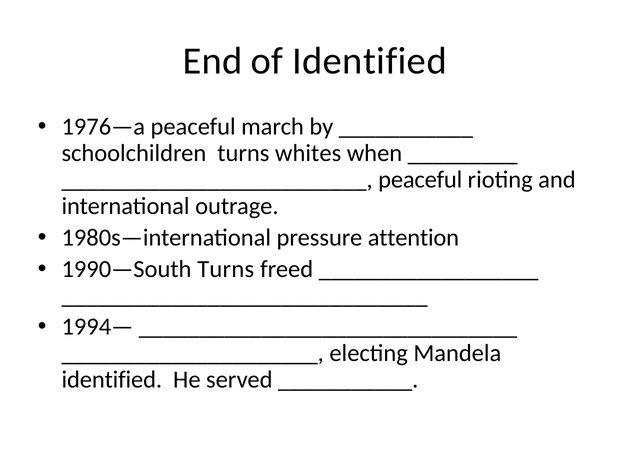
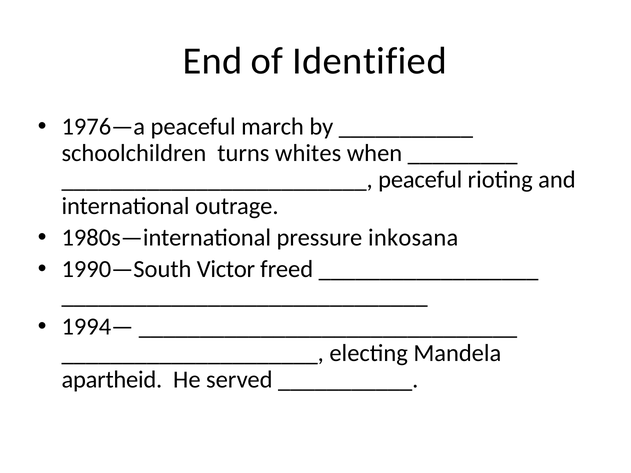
attention: attention -> inkosana (413, 238)
1990—South Turns: Turns -> Victor (226, 269)
identified: identified -> apartheid (112, 380)
